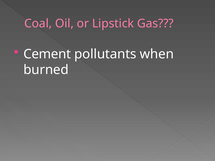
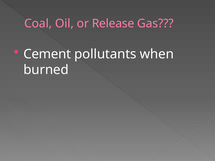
Lipstick: Lipstick -> Release (113, 24)
